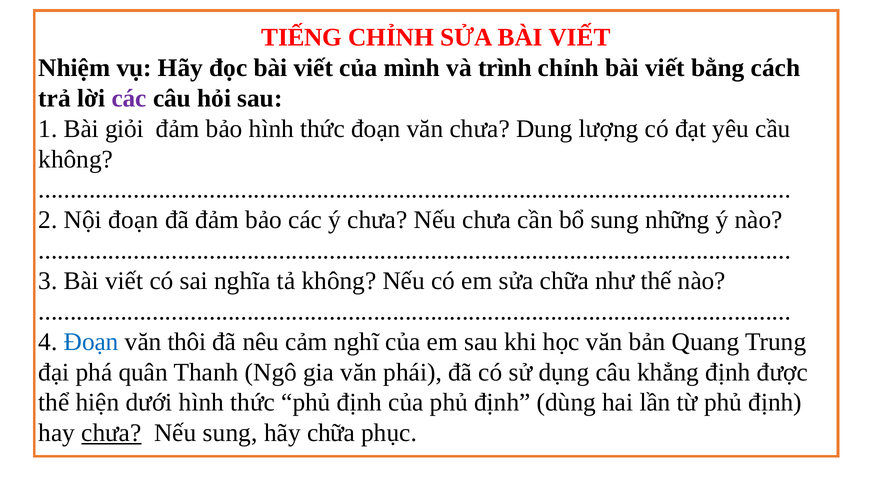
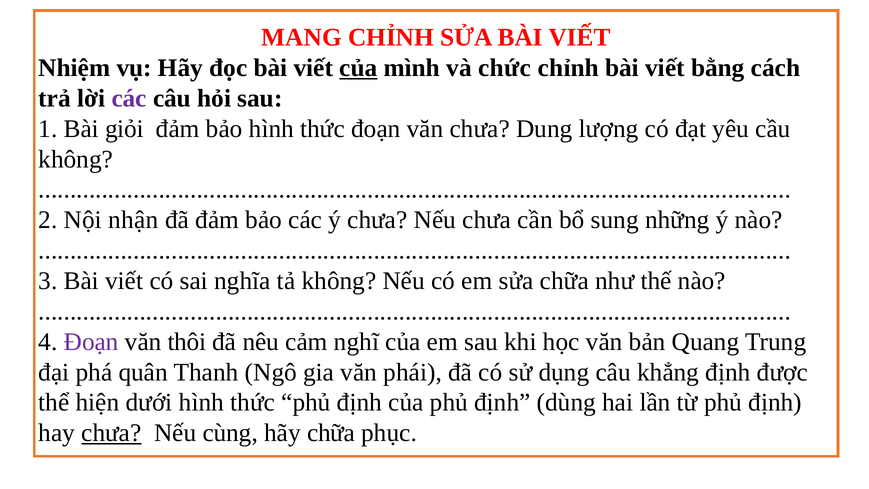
TIẾNG: TIẾNG -> MANG (302, 37)
của underline: none -> present (358, 68)
trình: trình -> chức (505, 68)
Nội đoạn: đoạn -> nhận (133, 220)
Đoạn colour: blue -> purple (91, 342)
Nếu sung: sung -> cùng (230, 433)
